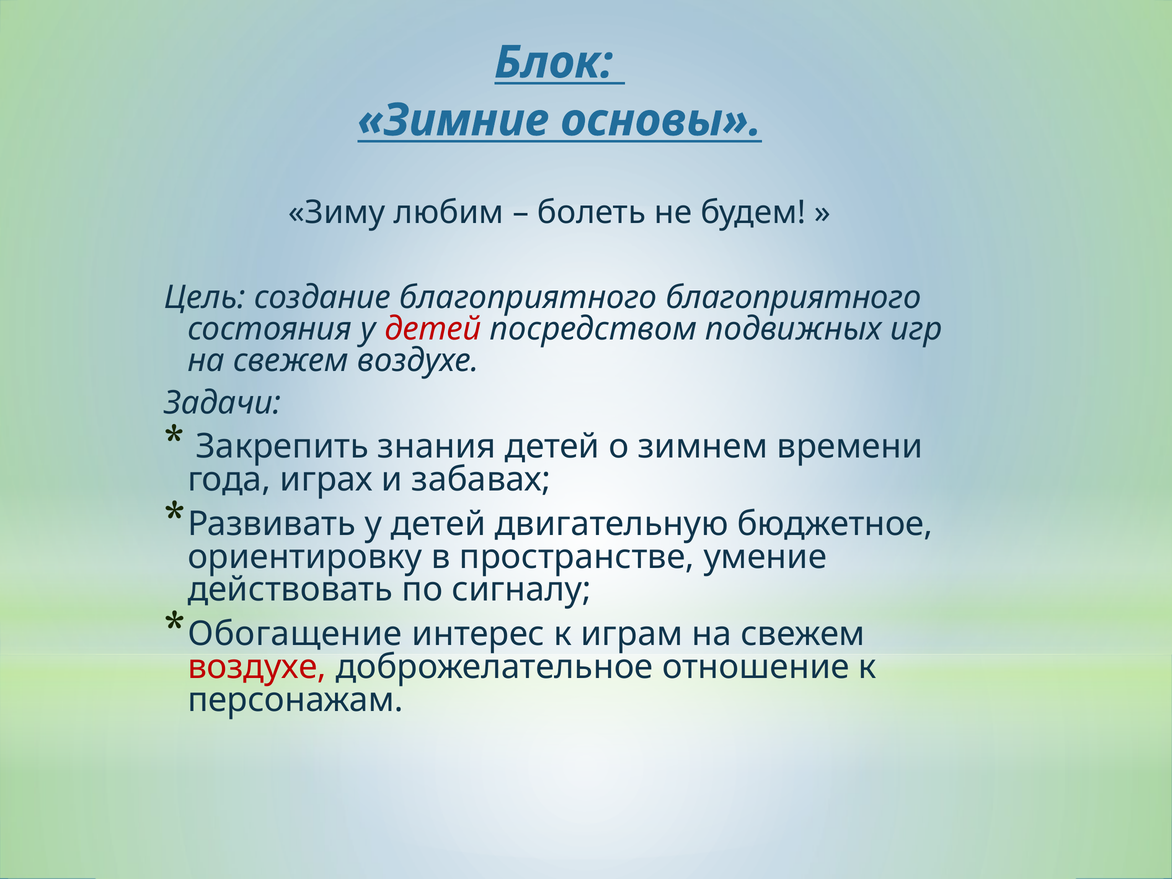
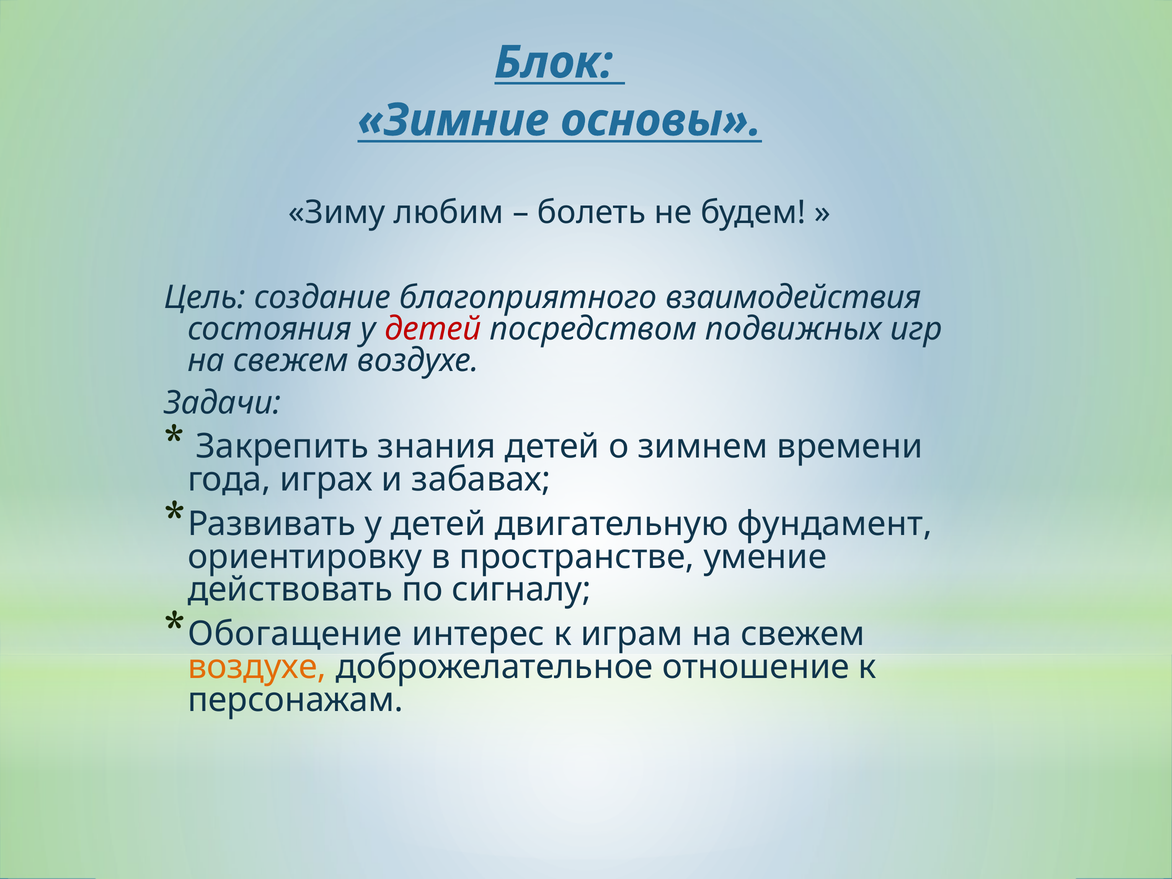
благоприятного благоприятного: благоприятного -> взаимодействия (794, 298)
бюджетное: бюджетное -> фундамент (835, 524)
воздухе colour: red -> orange (257, 667)
